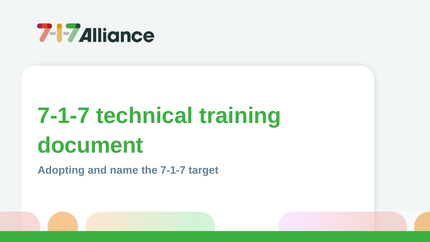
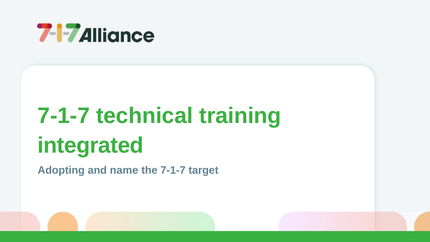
document: document -> integrated (91, 145)
